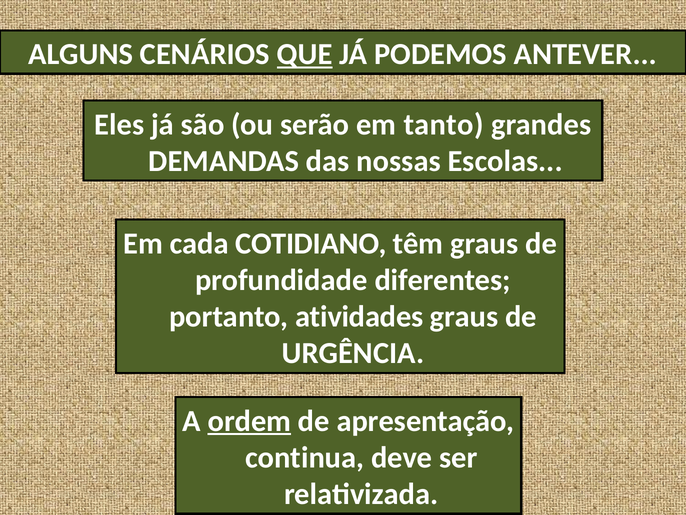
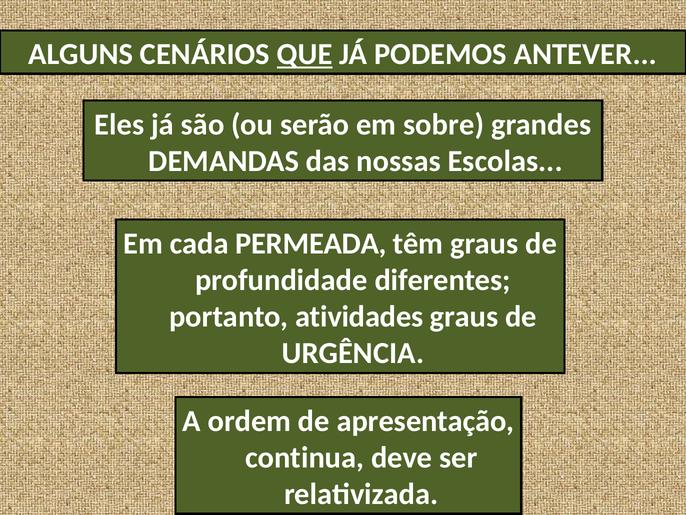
tanto: tanto -> sobre (444, 124)
COTIDIANO: COTIDIANO -> PERMEADA (311, 243)
ordem underline: present -> none (249, 421)
